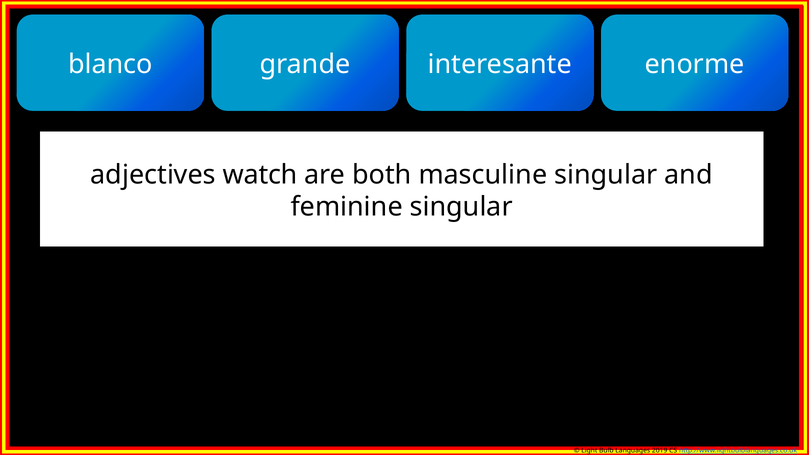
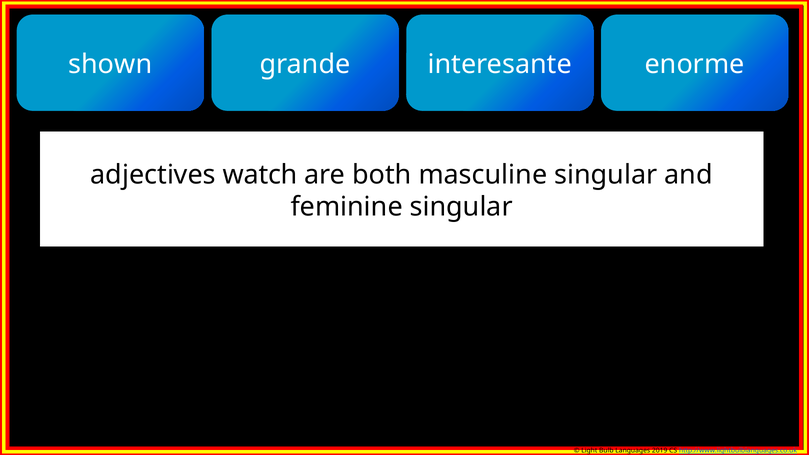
blanco: blanco -> shown (110, 65)
